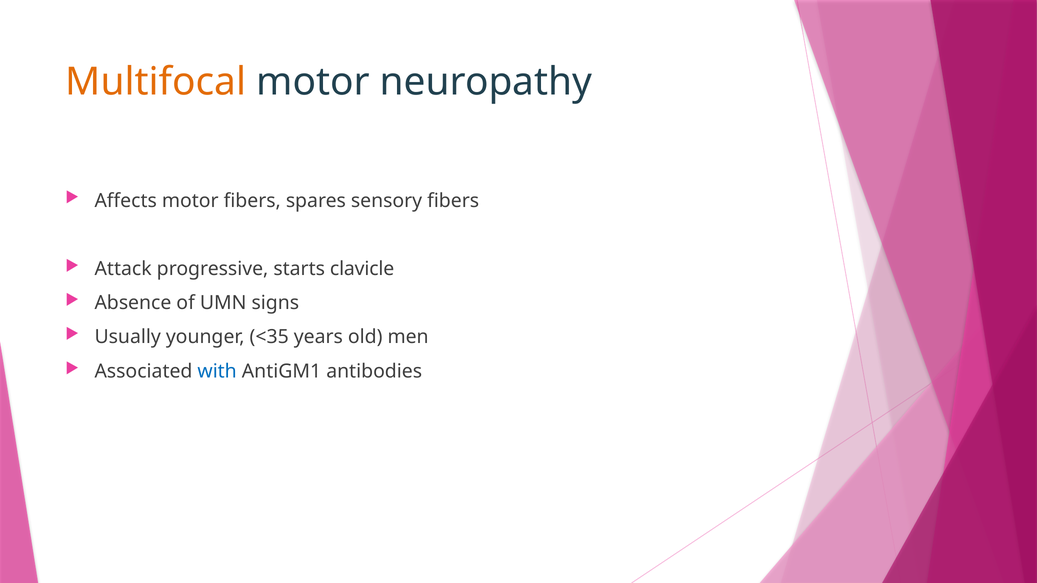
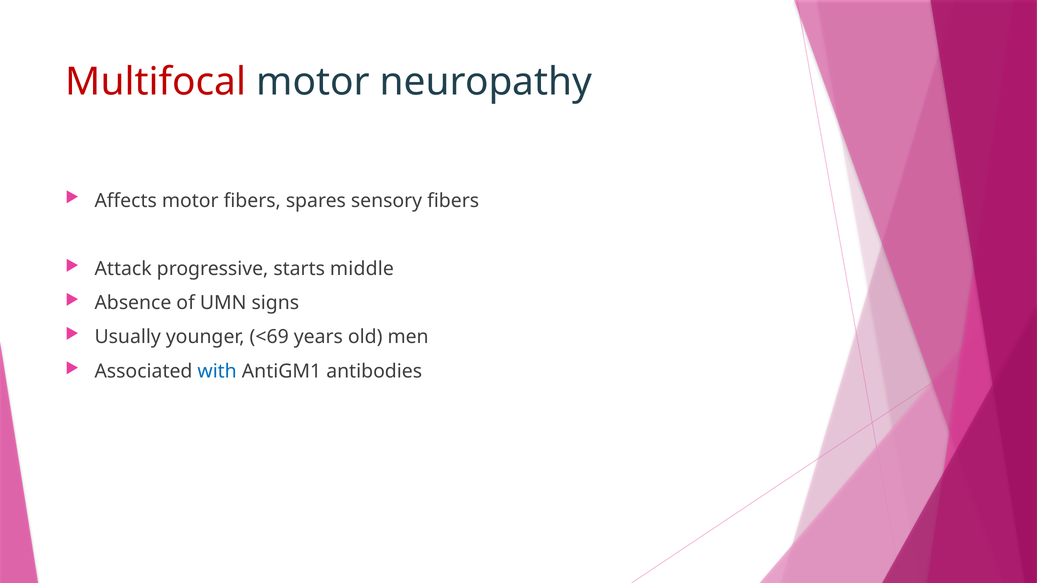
Multifocal colour: orange -> red (156, 82)
clavicle: clavicle -> middle (362, 269)
<35: <35 -> <69 (269, 337)
